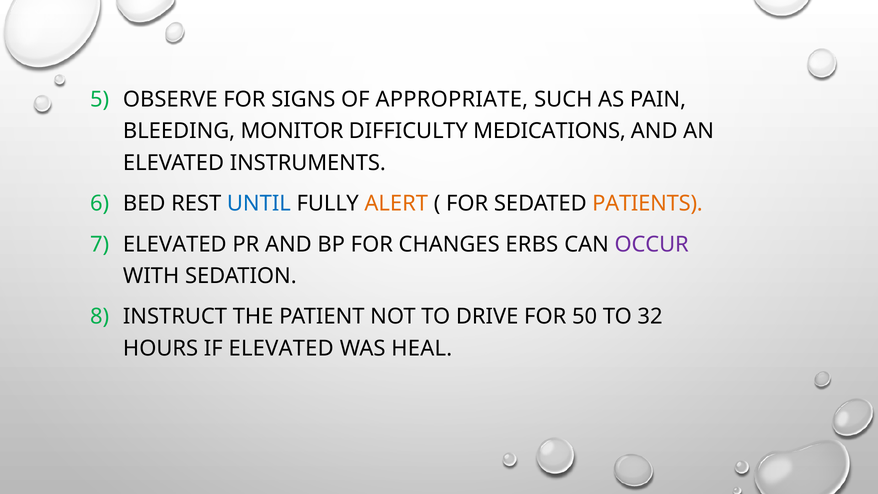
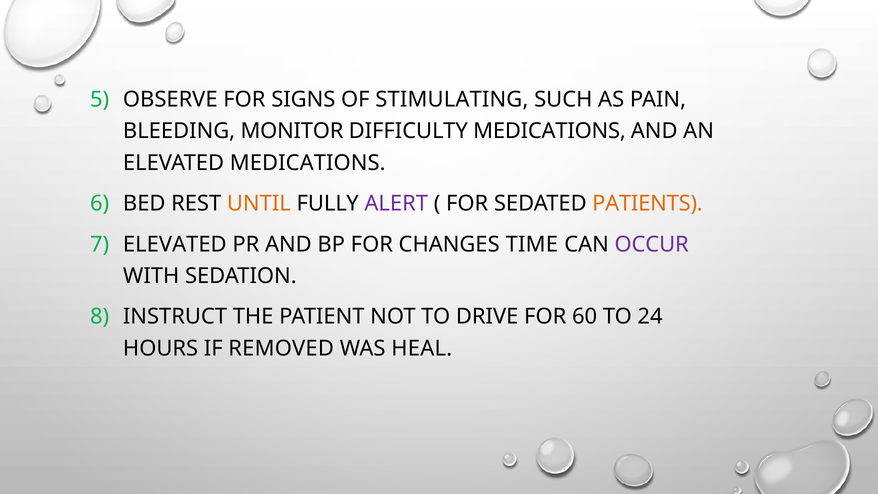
APPROPRIATE: APPROPRIATE -> STIMULATING (452, 100)
ELEVATED INSTRUMENTS: INSTRUMENTS -> MEDICATIONS (308, 163)
UNTIL colour: blue -> orange (259, 203)
ALERT colour: orange -> purple (396, 203)
ERBS: ERBS -> TIME (532, 244)
50: 50 -> 60 (585, 317)
32: 32 -> 24 (650, 317)
IF ELEVATED: ELEVATED -> REMOVED (281, 348)
